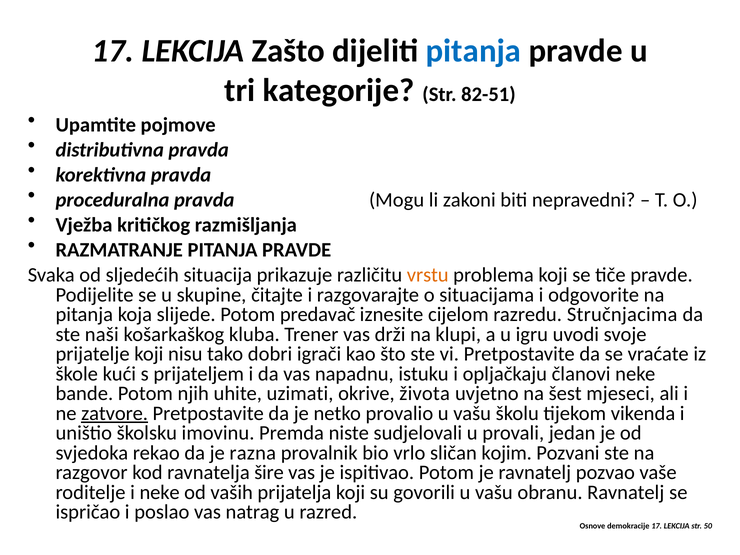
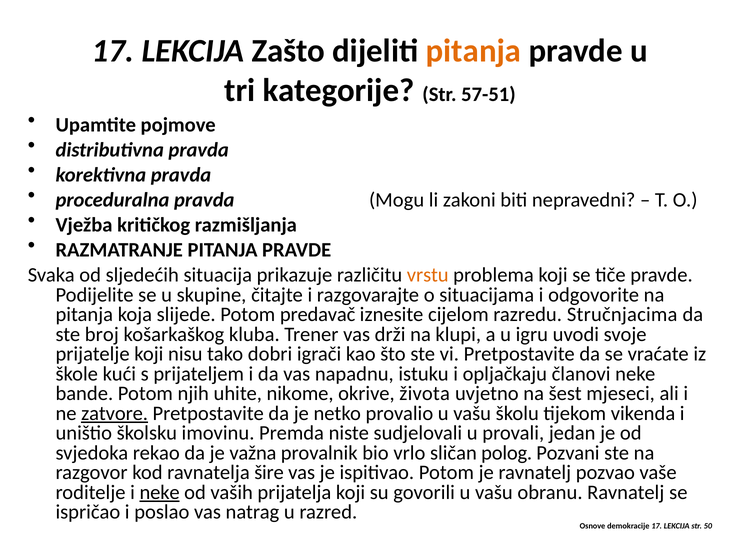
pitanja colour: blue -> orange (474, 51)
82-51: 82-51 -> 57-51 (488, 95)
naši: naši -> broj (102, 334)
uzimati: uzimati -> nikome (300, 394)
razna: razna -> važna (253, 453)
kojim: kojim -> polog (507, 453)
neke underline: none -> present (160, 492)
